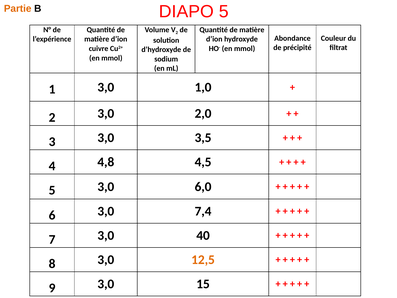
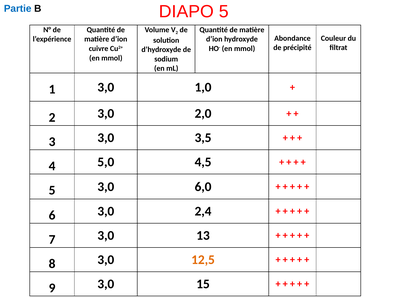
Partie colour: orange -> blue (18, 9)
4,8: 4,8 -> 5,0 (106, 162)
7,4: 7,4 -> 2,4 (203, 211)
40: 40 -> 13 (203, 235)
